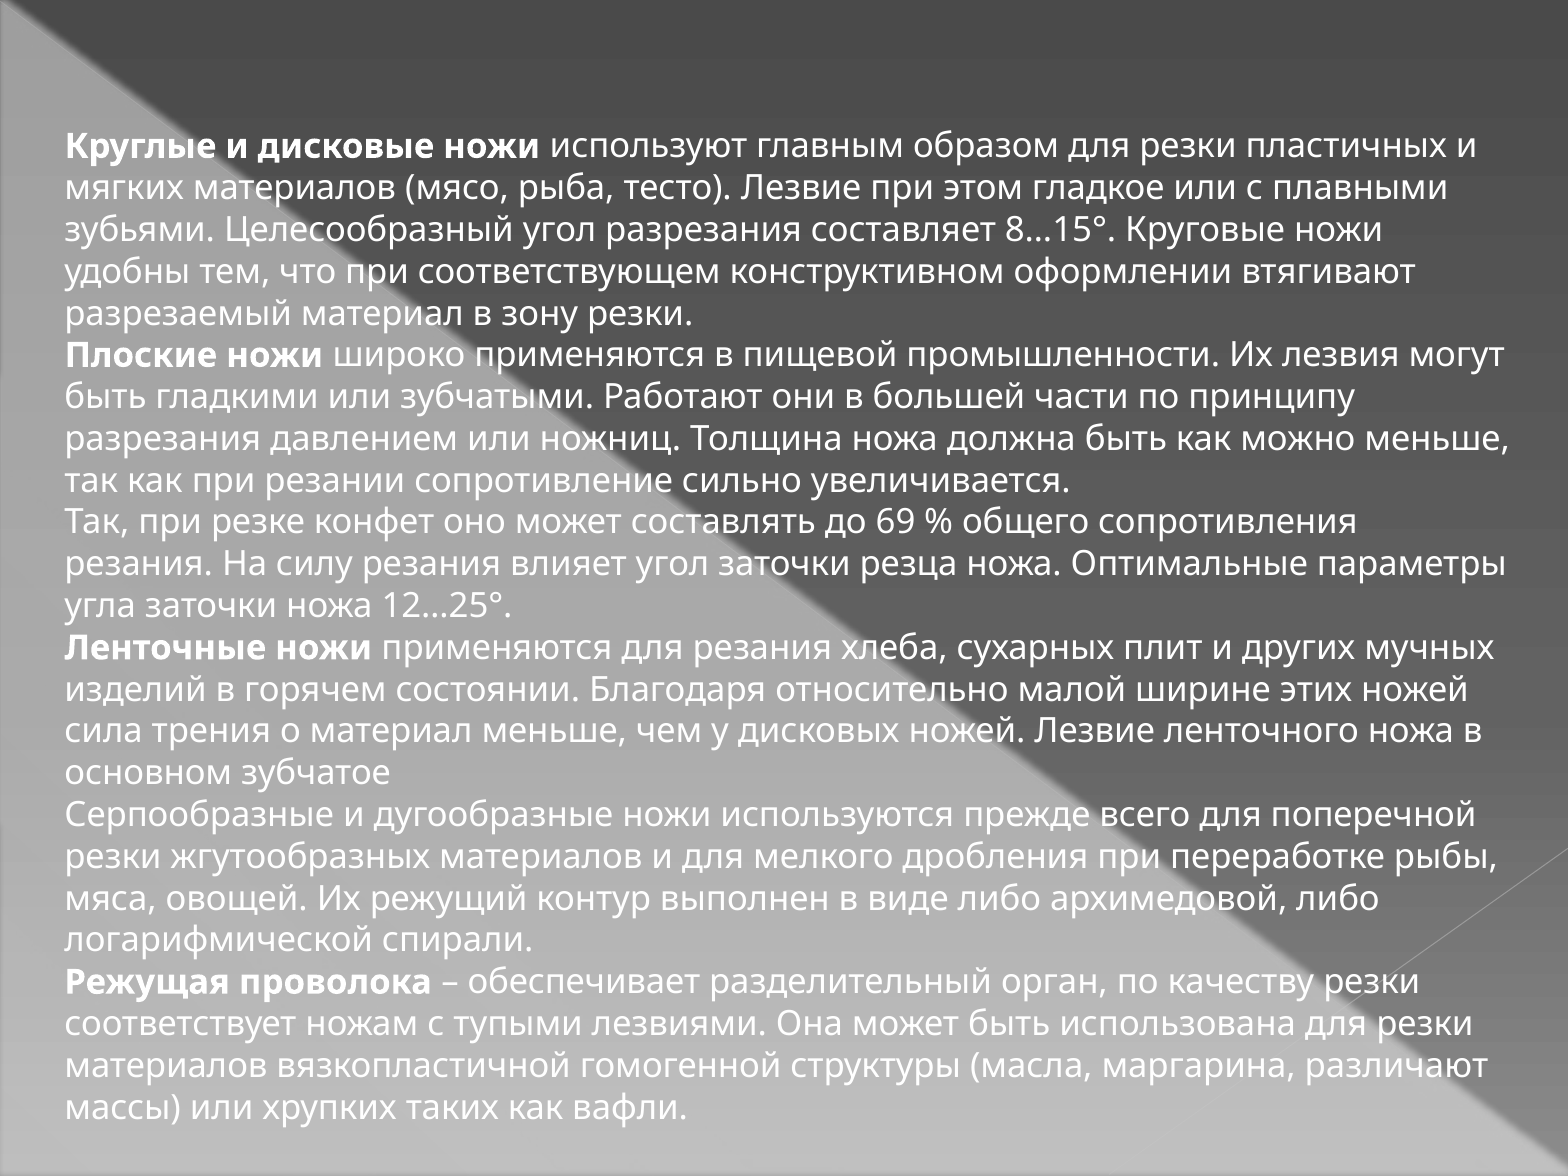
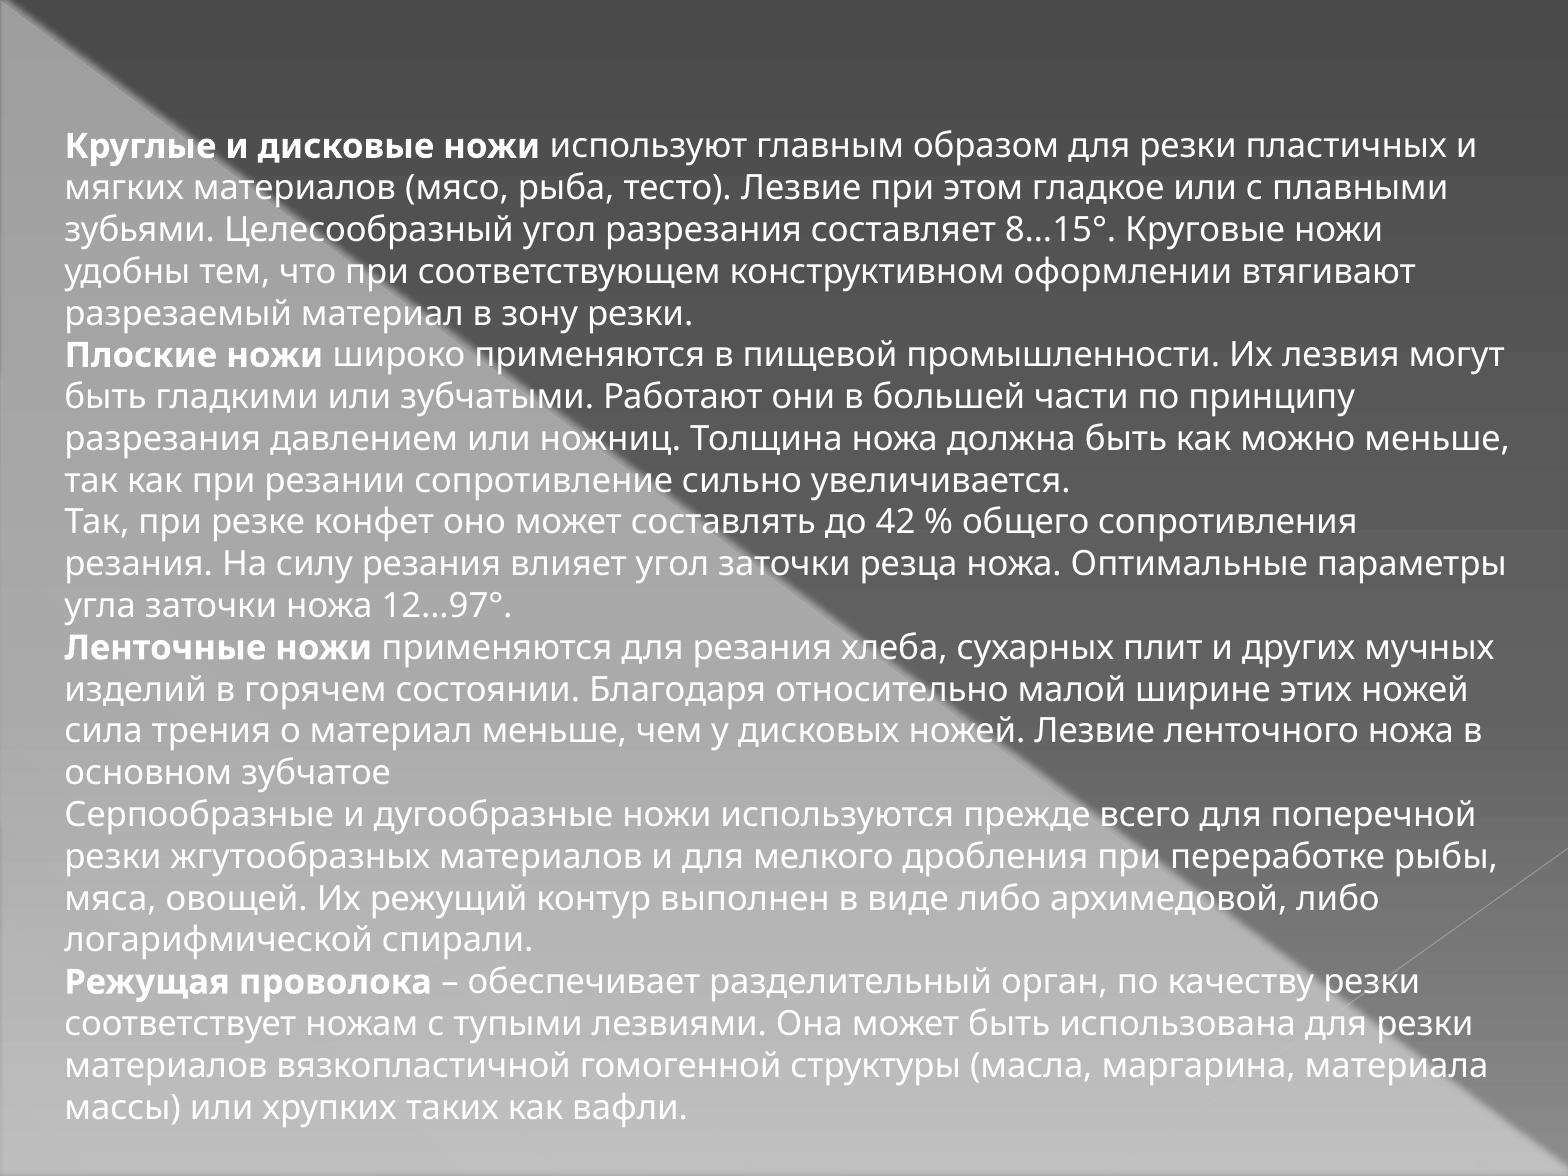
69: 69 -> 42 (896, 522)
12…25°: 12…25° -> 12…97° (447, 606)
различают: различают -> материала (1397, 1066)
